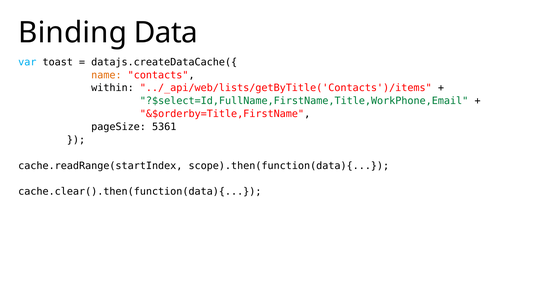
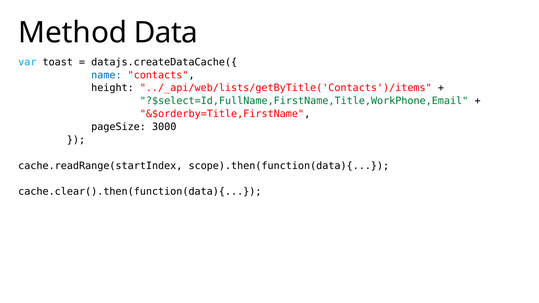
Binding: Binding -> Method (73, 33)
name colour: orange -> blue (106, 75)
within: within -> height (113, 88)
5361: 5361 -> 3000 (164, 127)
